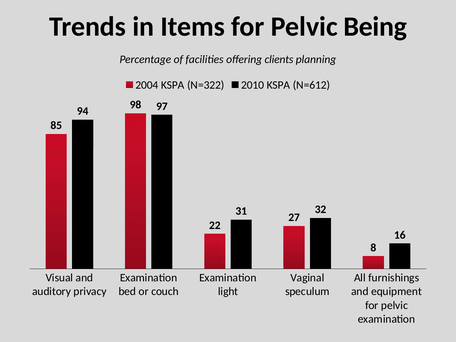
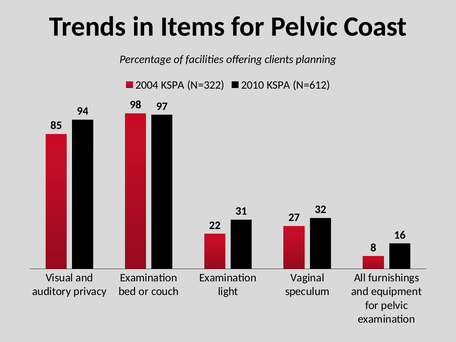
Being: Being -> Coast (375, 27)
